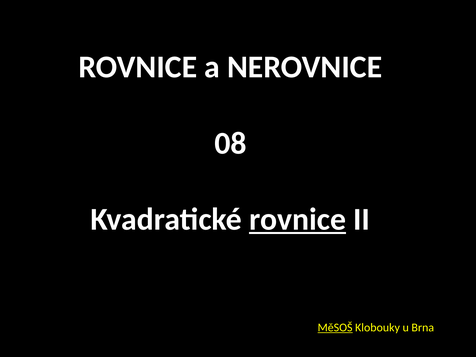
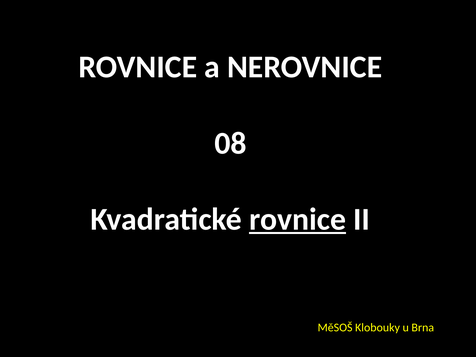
MěSOŠ underline: present -> none (335, 327)
